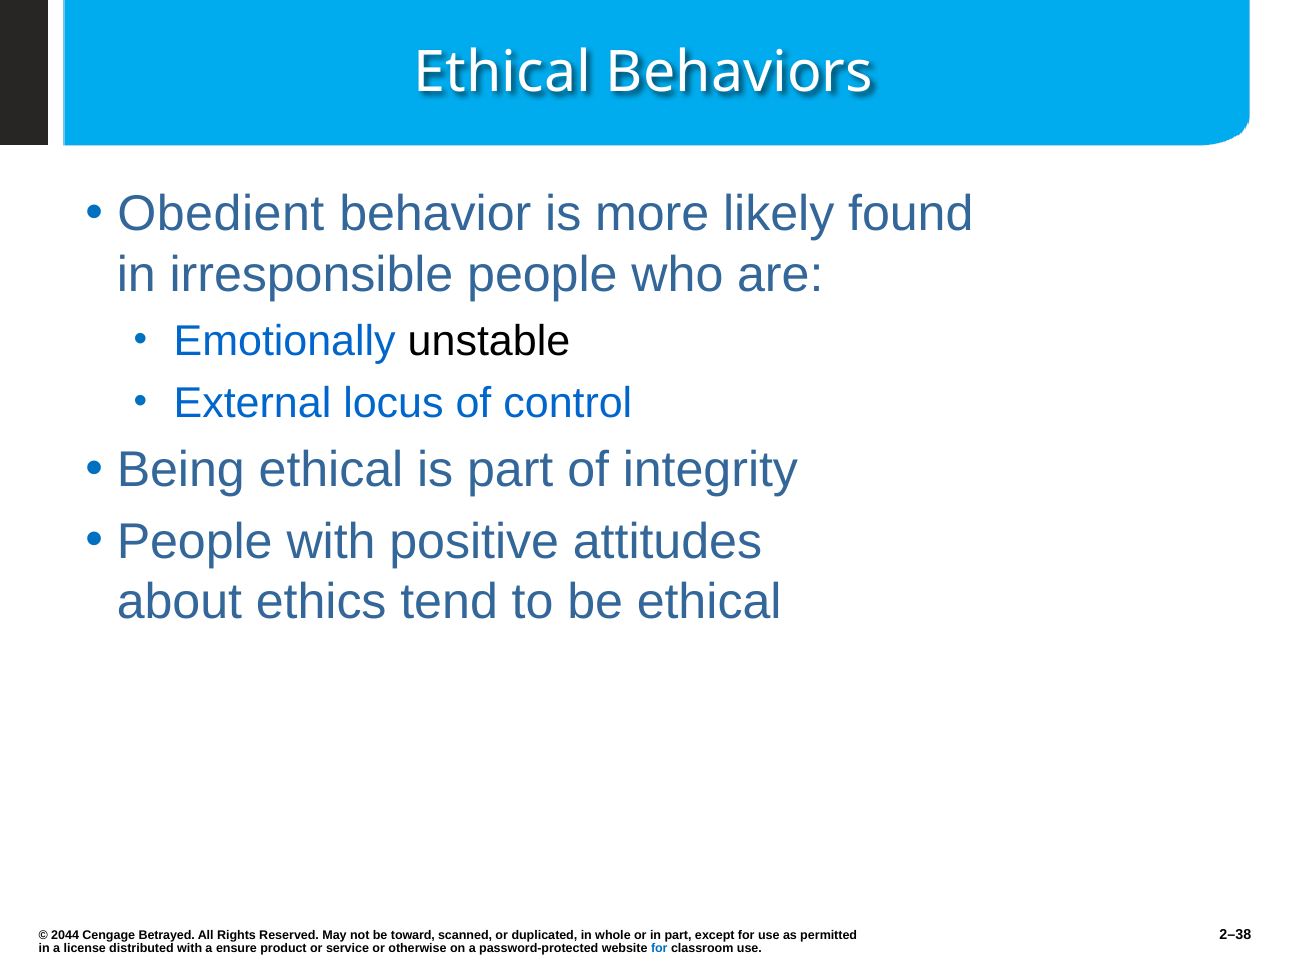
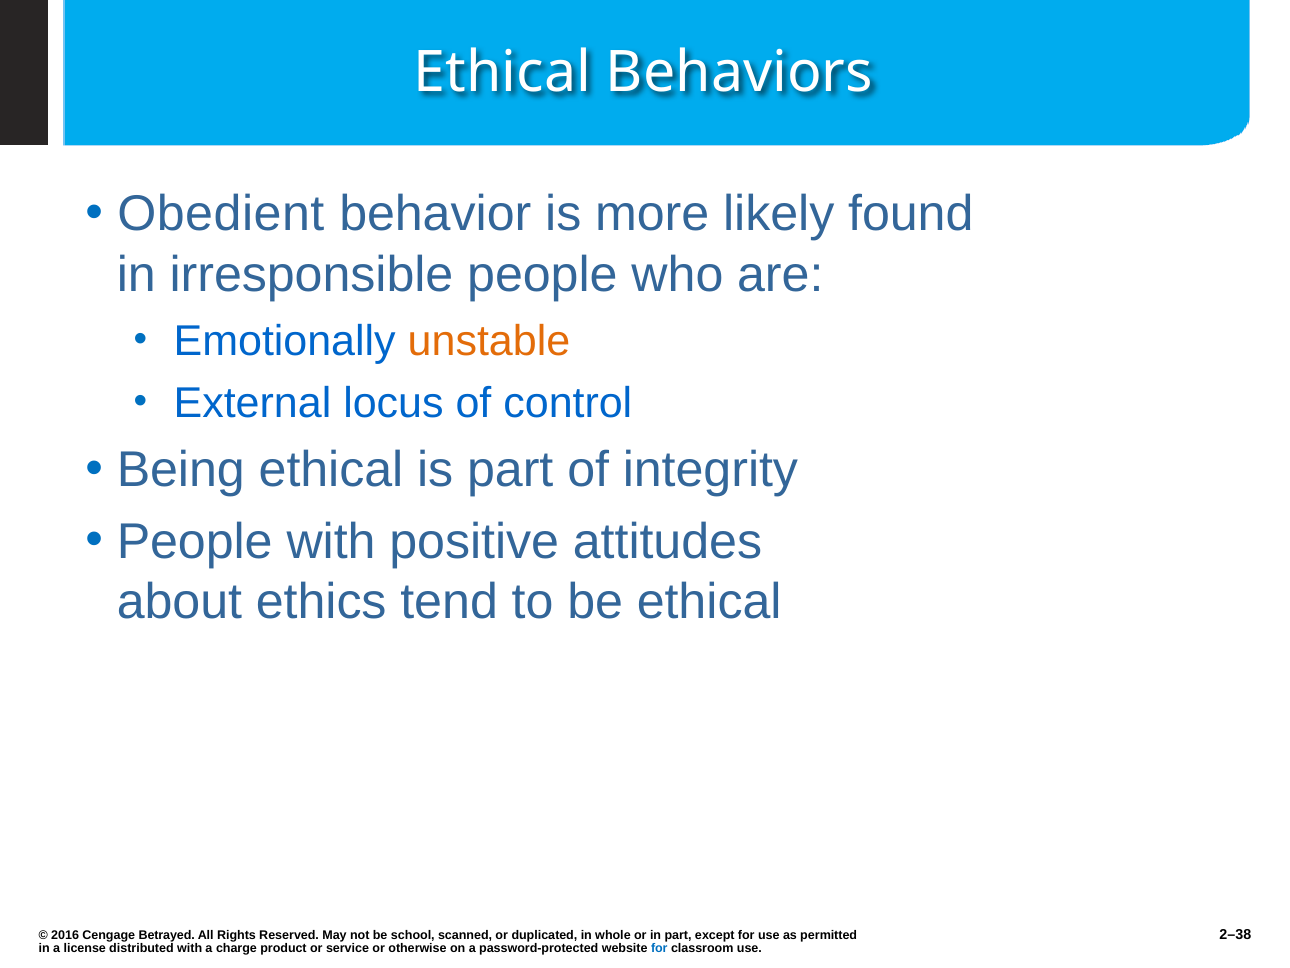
unstable colour: black -> orange (489, 341)
2044: 2044 -> 2016 (65, 935)
toward: toward -> school (413, 935)
ensure: ensure -> charge (236, 948)
